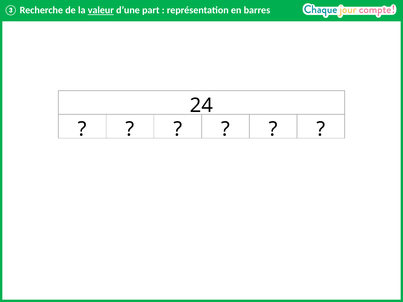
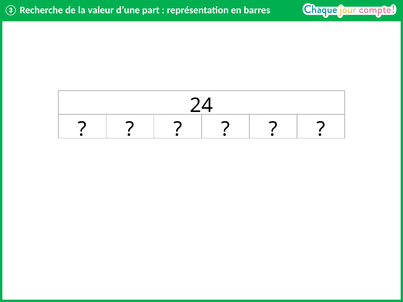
valeur underline: present -> none (101, 10)
